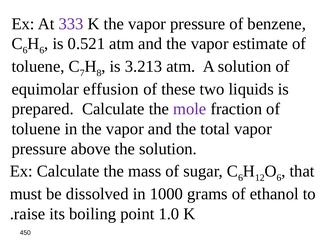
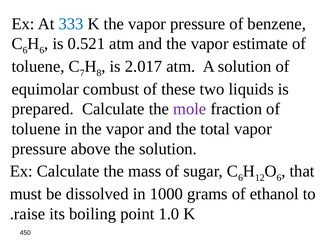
333 colour: purple -> blue (71, 24)
3.213: 3.213 -> 2.017 (144, 66)
effusion: effusion -> combust (111, 89)
